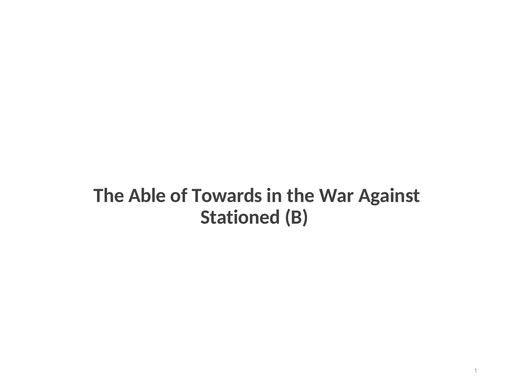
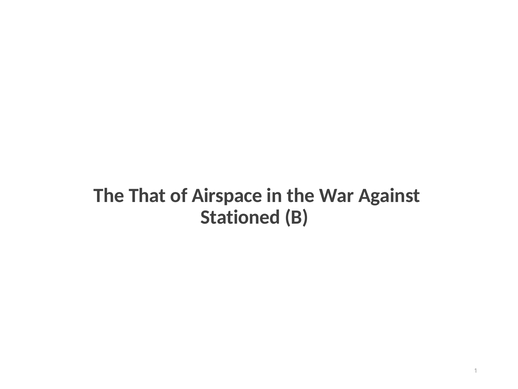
Able: Able -> That (147, 195)
Towards: Towards -> Airspace (227, 195)
